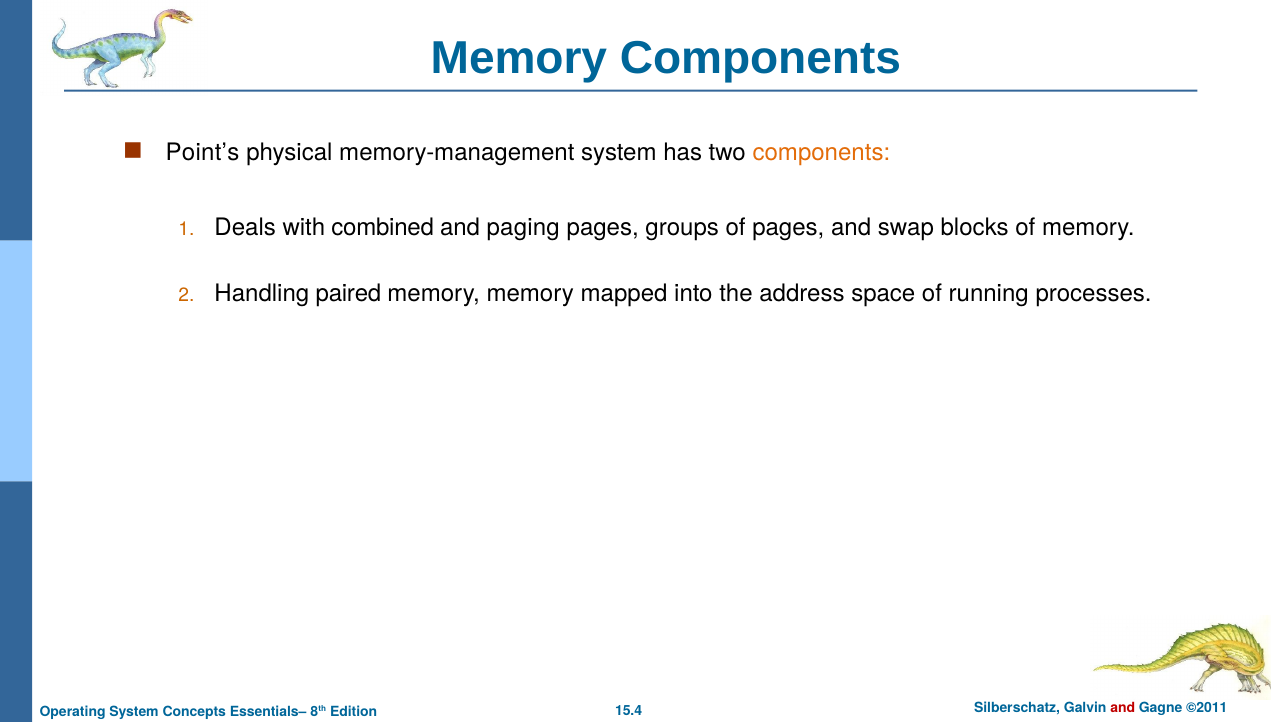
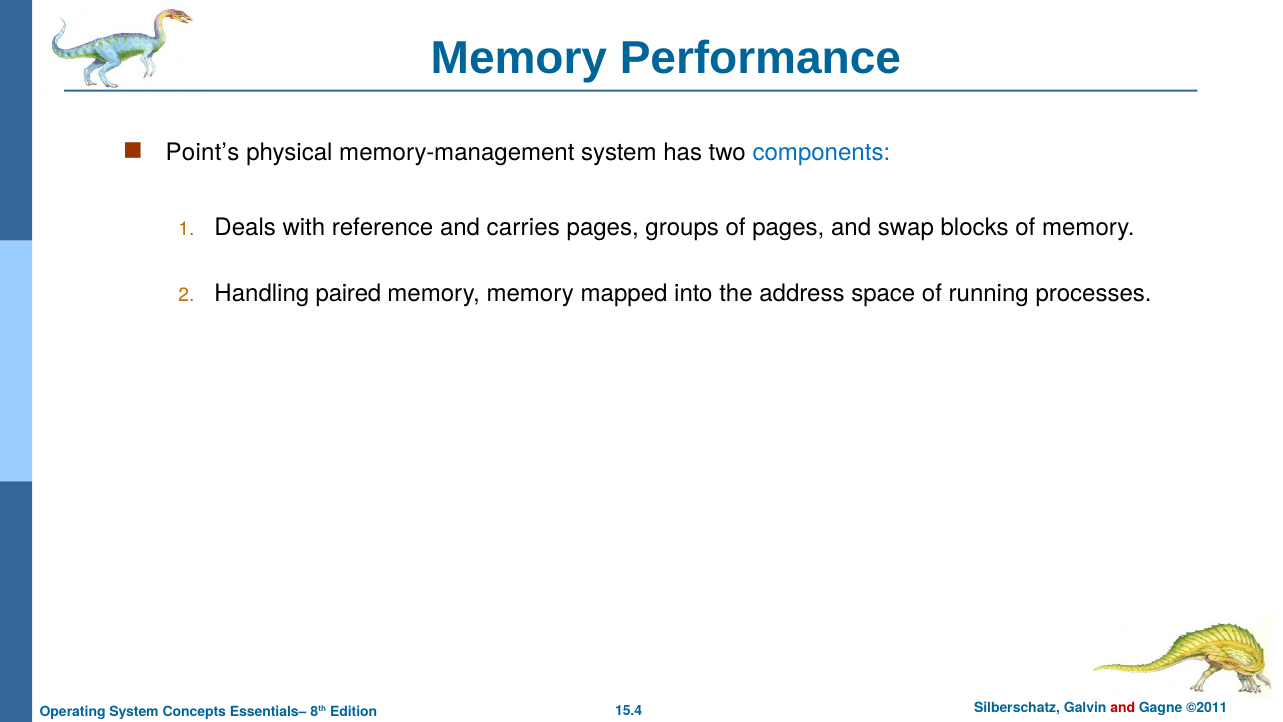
Memory Components: Components -> Performance (760, 59)
components colour: orange -> blue (821, 153)
combined: combined -> reference (383, 227)
paging: paging -> carries (523, 227)
